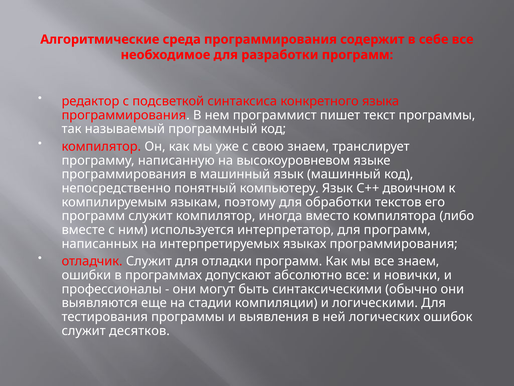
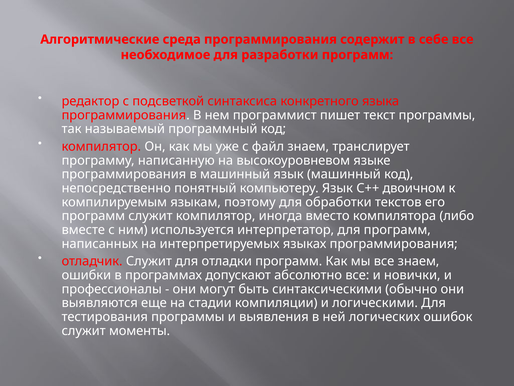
свою: свою -> файл (268, 146)
десятков: десятков -> моменты (140, 330)
